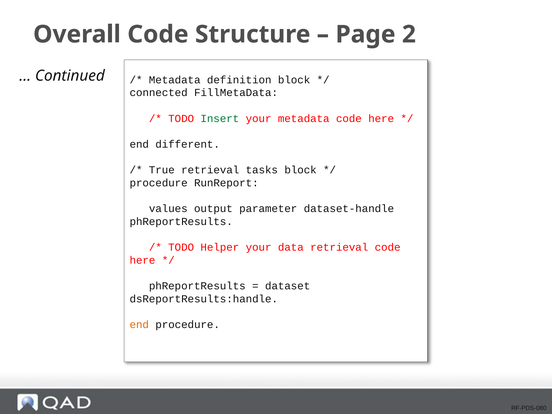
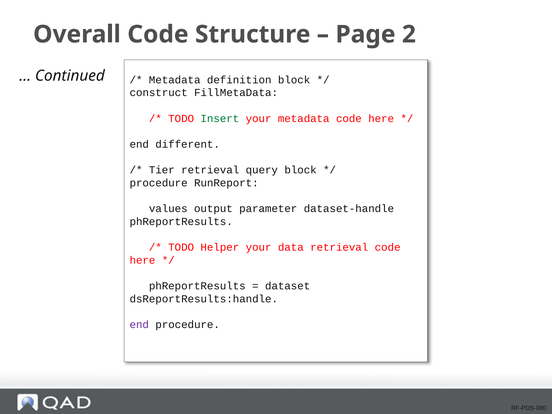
connected: connected -> construct (159, 93)
True: True -> Tier (162, 170)
tasks: tasks -> query (262, 170)
end colour: orange -> purple (139, 325)
